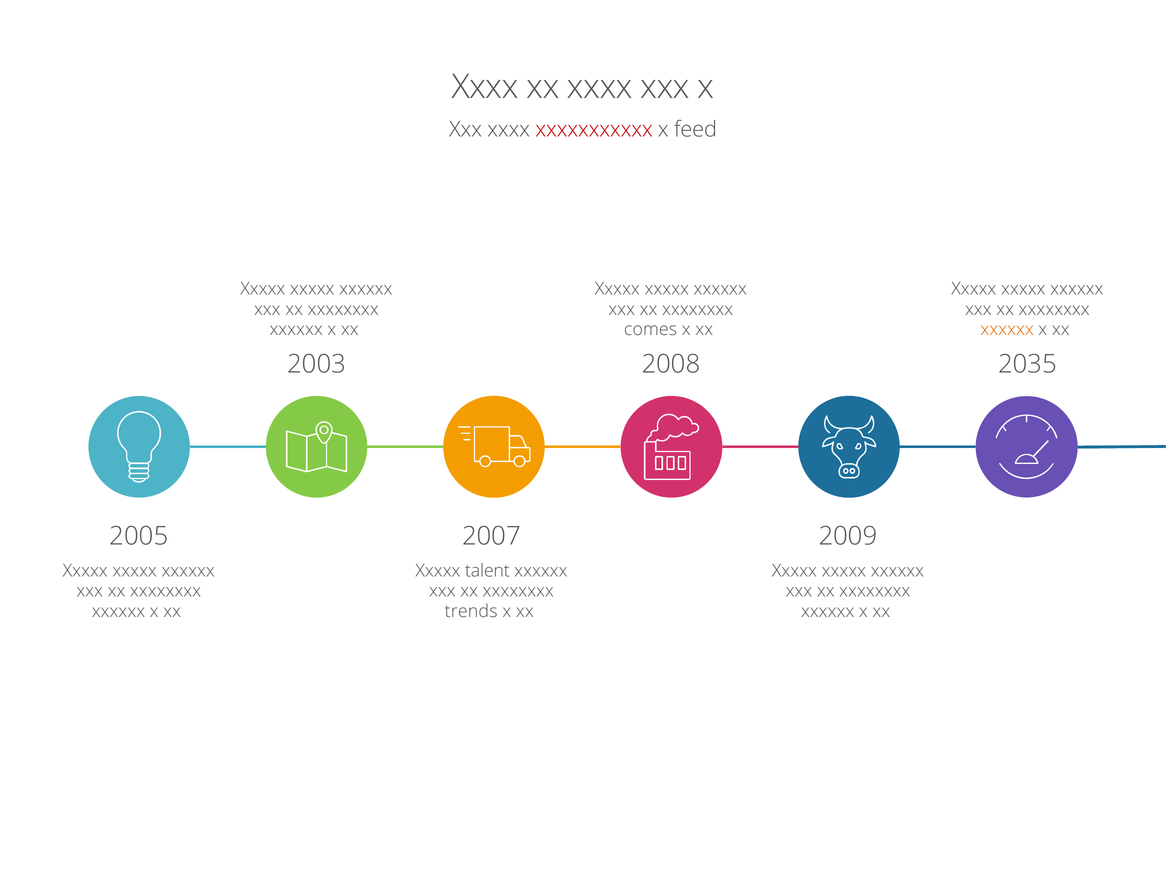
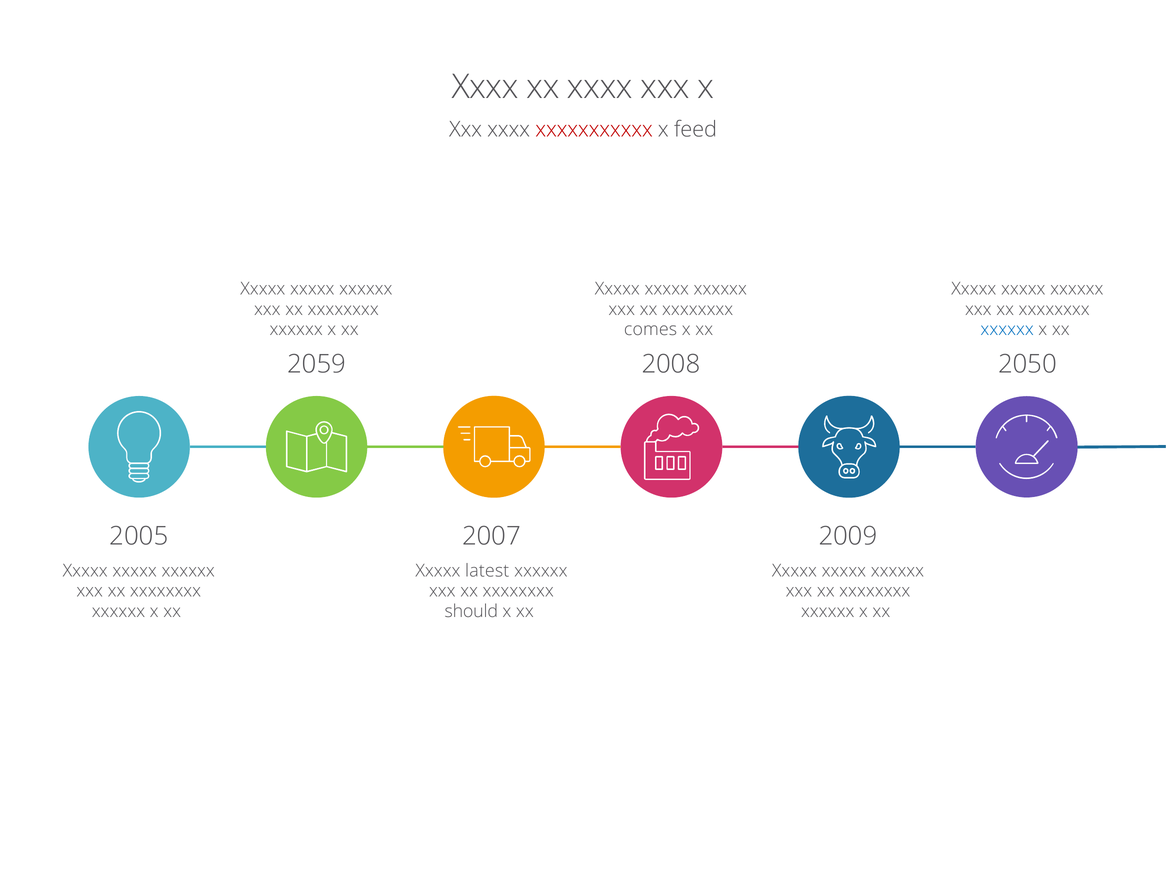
xxxxxx colour: orange -> blue (1007, 330)
2003: 2003 -> 2059 (317, 365)
2035: 2035 -> 2050 (1028, 365)
talent: talent -> latest (487, 571)
trends: trends -> should (471, 612)
